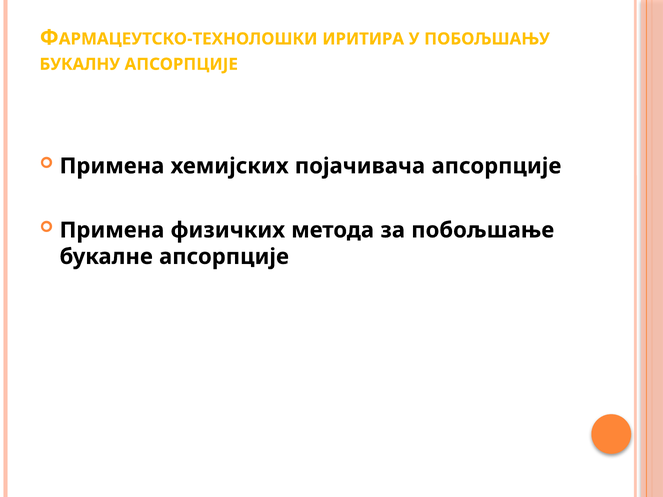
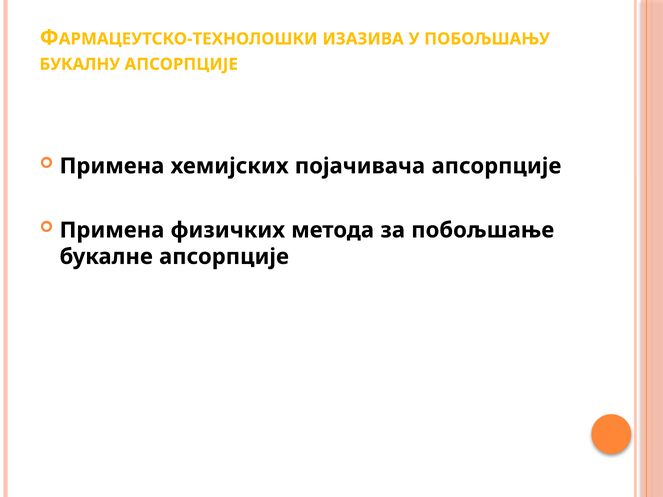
ИРИТИРА: ИРИТИРА -> ИЗАЗИВА (363, 39)
